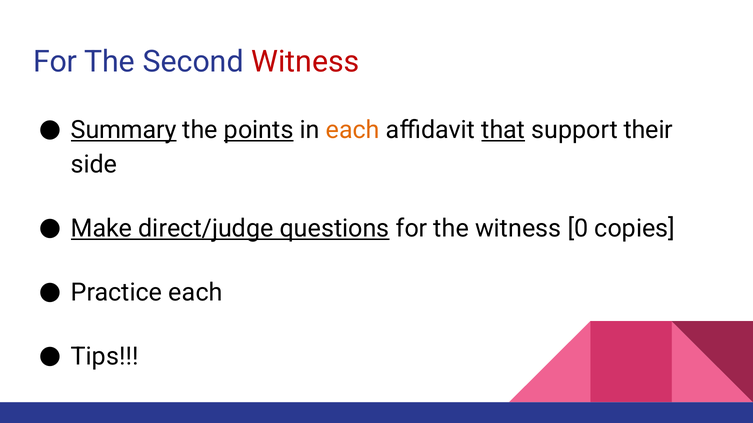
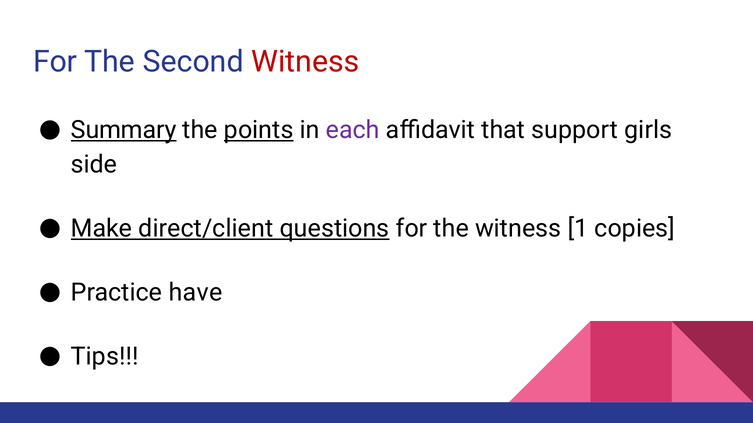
each colour: orange -> purple (353, 130)
that underline: present -> none (503, 130)
their: their -> girls (648, 130)
direct/judge: direct/judge -> direct/client (206, 229)
0: 0 -> 1 (578, 229)
Practice each: each -> have (196, 293)
